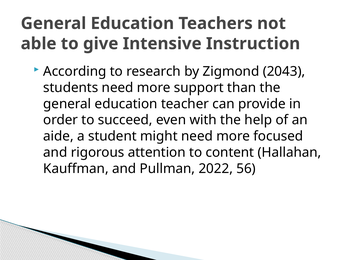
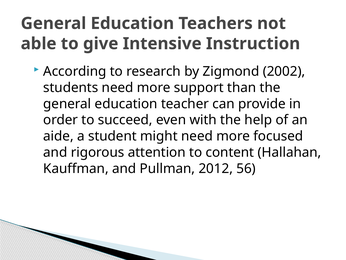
2043: 2043 -> 2002 (284, 71)
2022: 2022 -> 2012 (216, 168)
